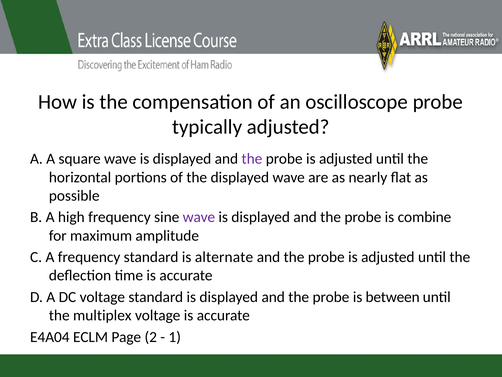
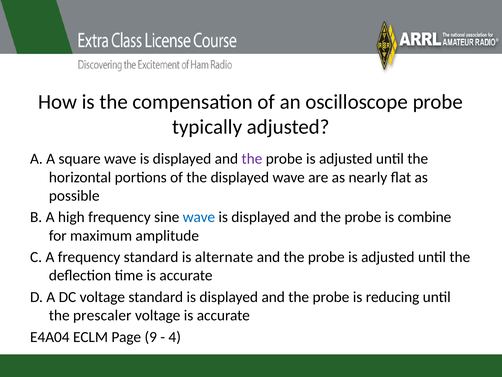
wave colour: purple -> blue (199, 217)
between: between -> reducing (393, 297)
multiplex: multiplex -> prescaler (102, 315)
2: 2 -> 9 (151, 337)
1: 1 -> 4 (175, 337)
